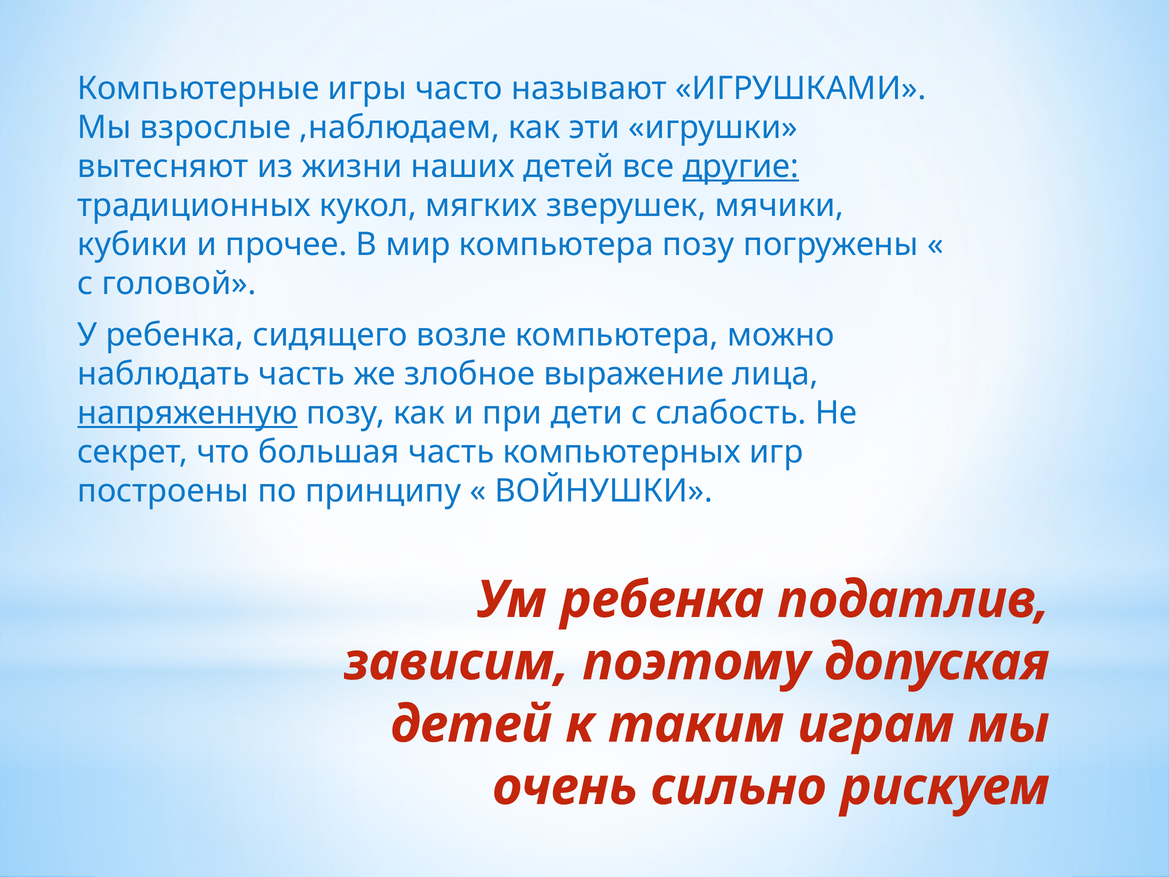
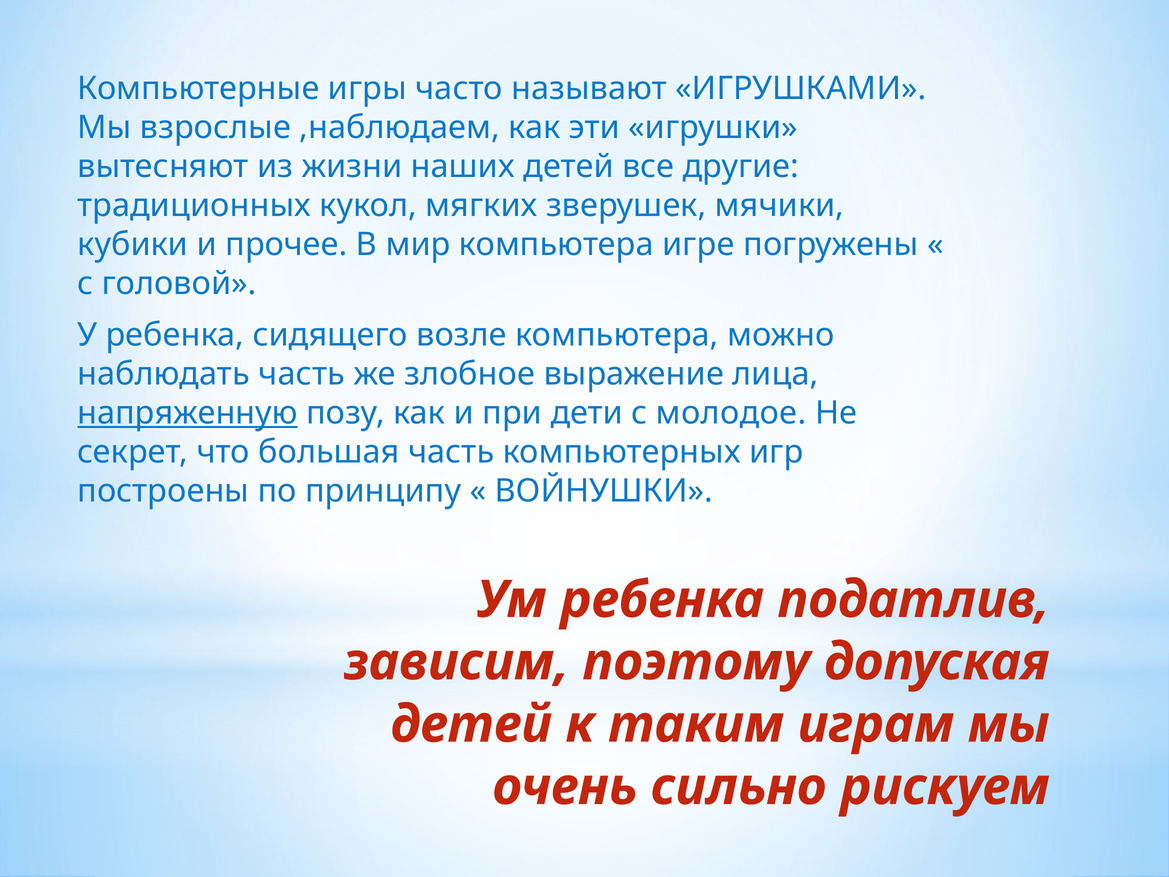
другие underline: present -> none (741, 167)
компьютера позу: позу -> игре (698, 244)
слабость: слабость -> молодое (731, 413)
